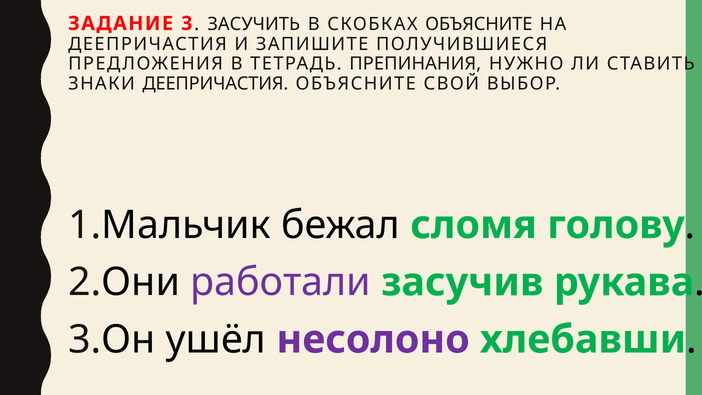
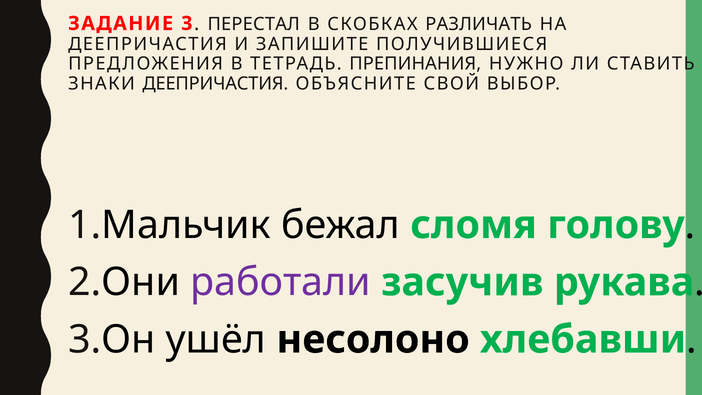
ЗАСУЧИТЬ: ЗАСУЧИТЬ -> ПЕРЕСТАЛ (254, 24)
СКОБКАХ ОБЪЯСНИТЕ: ОБЪЯСНИТЕ -> РАЗЛИЧАТЬ (479, 24)
несолоно colour: purple -> black (373, 339)
